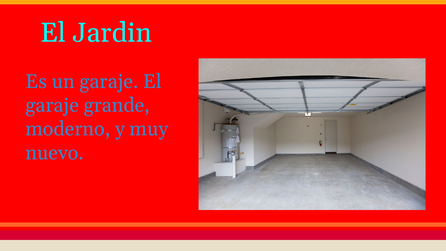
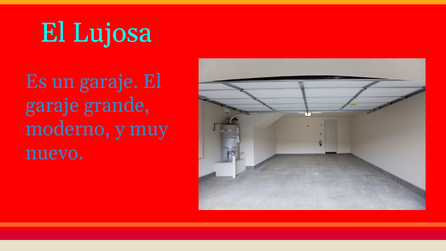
Jardin: Jardin -> Lujosa (112, 33)
